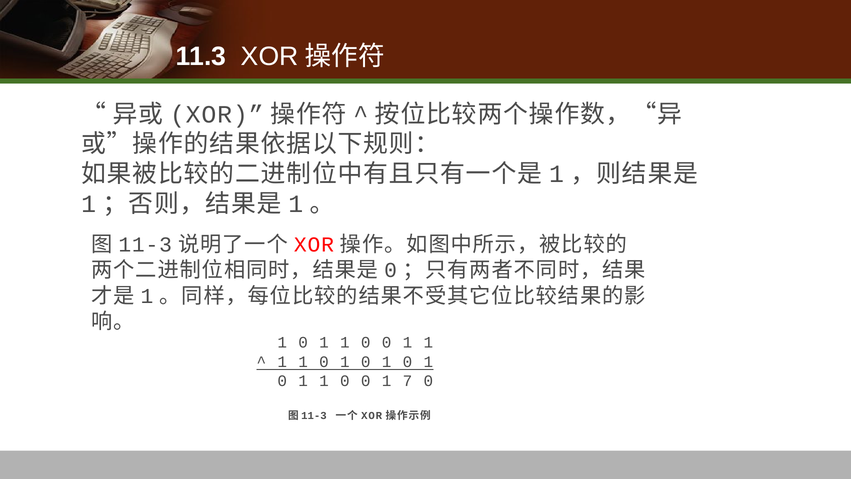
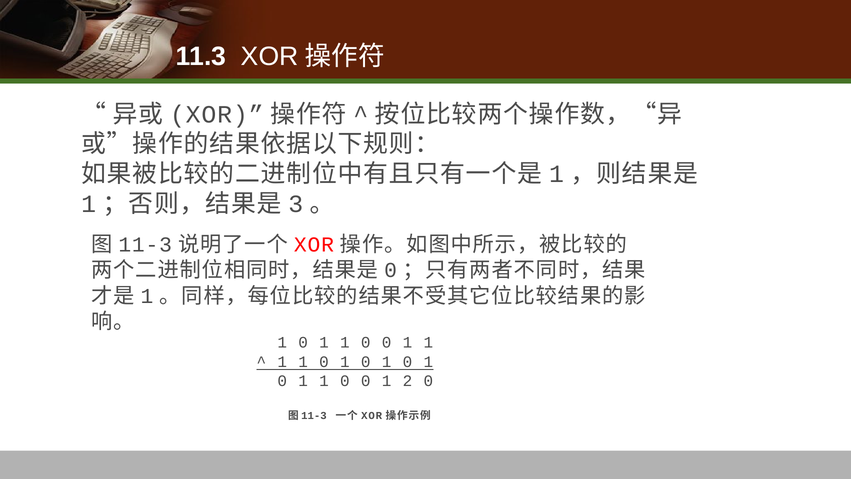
1: 1 -> 3 (296, 204)
7: 7 -> 2 (407, 381)
